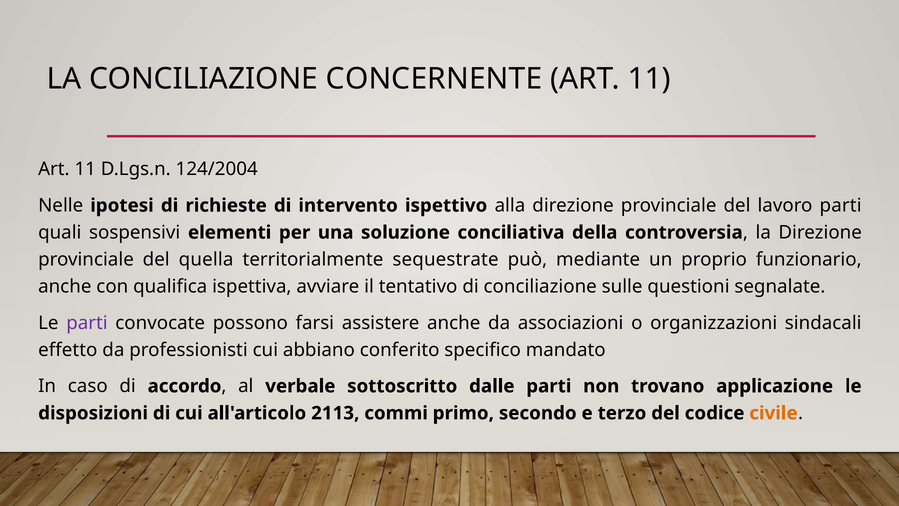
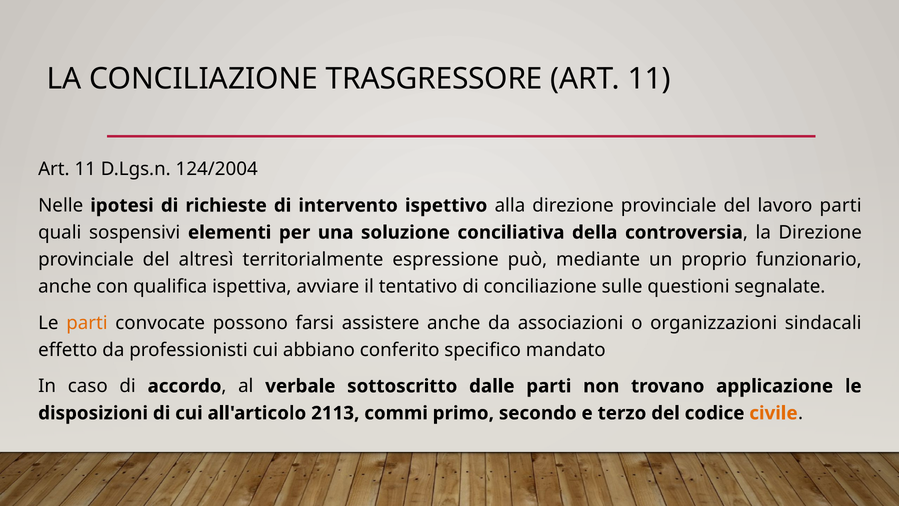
CONCERNENTE: CONCERNENTE -> TRASGRESSORE (434, 79)
quella: quella -> altresì (206, 259)
sequestrate: sequestrate -> espressione (446, 259)
parti colour: purple -> orange (87, 323)
